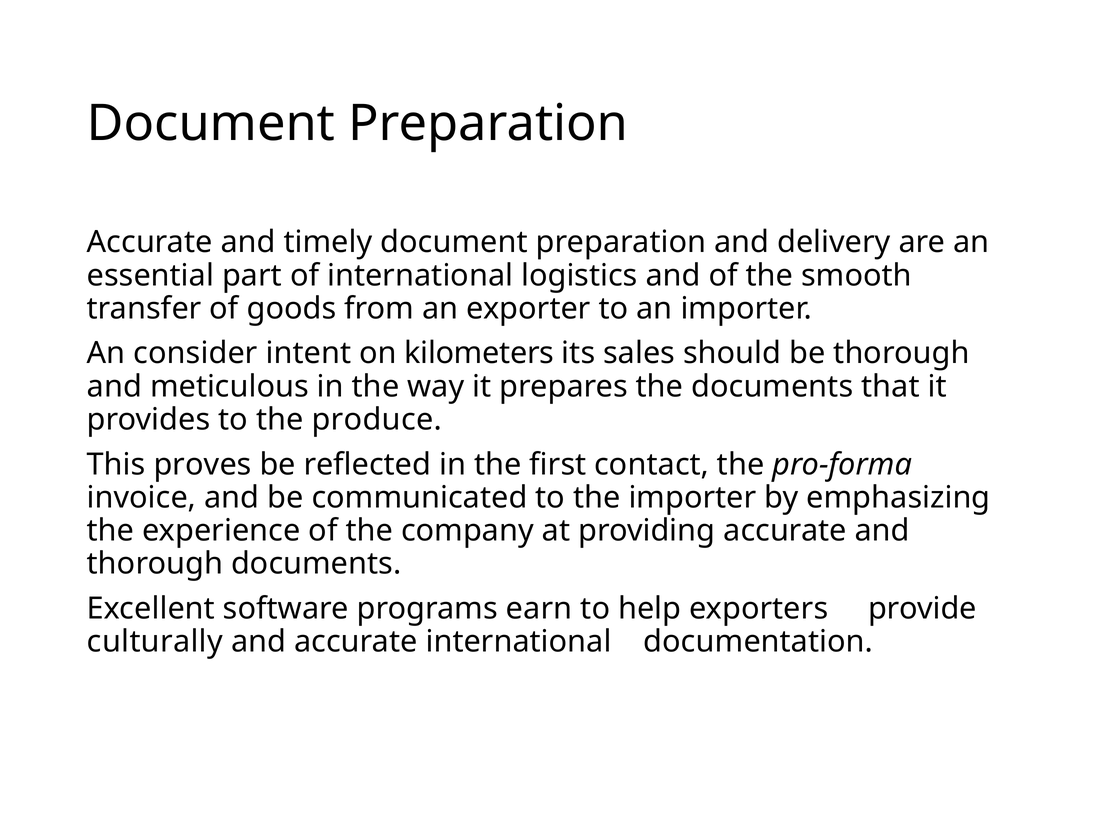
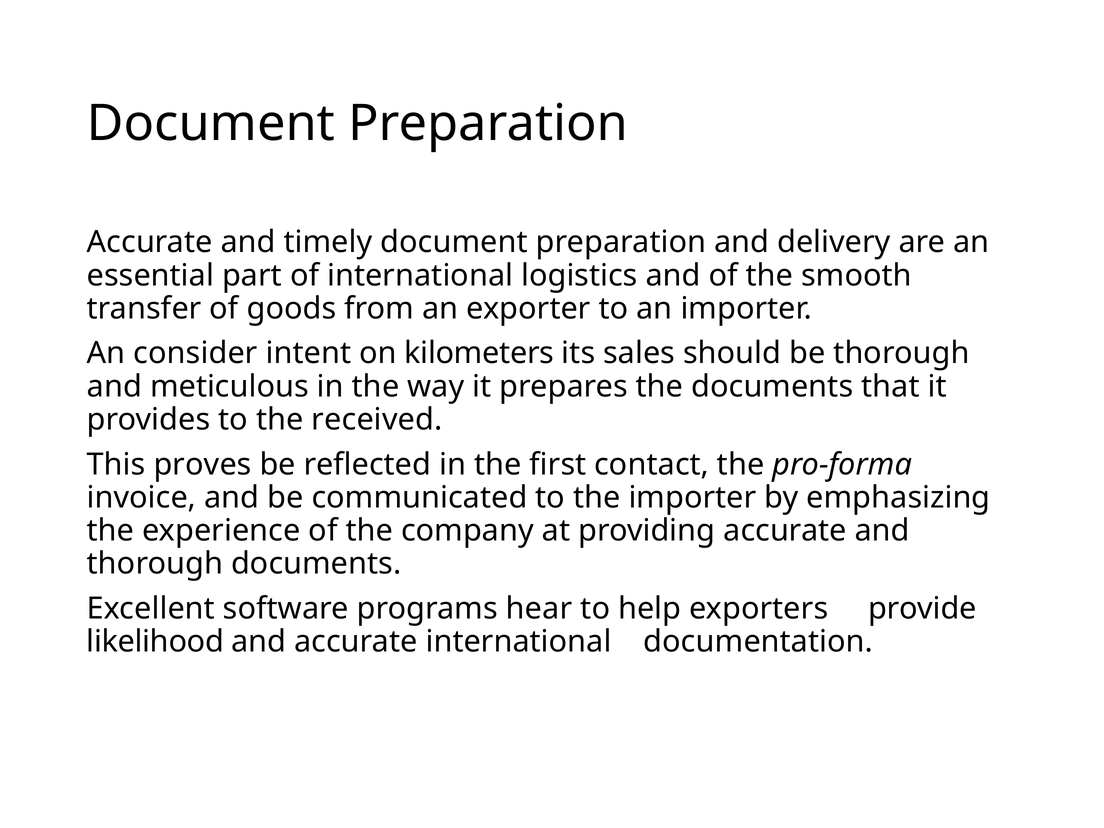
produce: produce -> received (377, 420)
earn: earn -> hear (539, 609)
culturally: culturally -> likelihood (155, 642)
